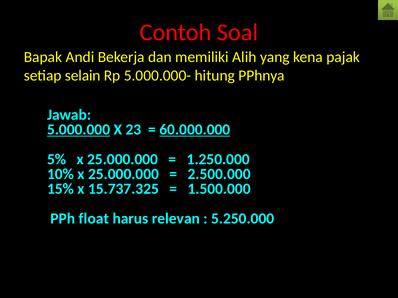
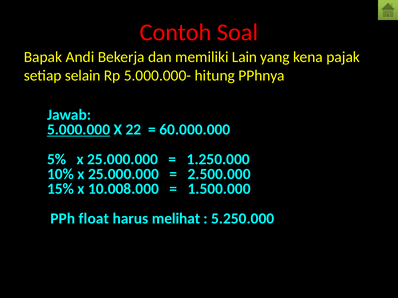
Alih: Alih -> Lain (245, 57)
23: 23 -> 22 (133, 130)
60.000.000 underline: present -> none (195, 130)
15.737.325: 15.737.325 -> 10.008.000 (123, 189)
relevan: relevan -> melihat (176, 219)
